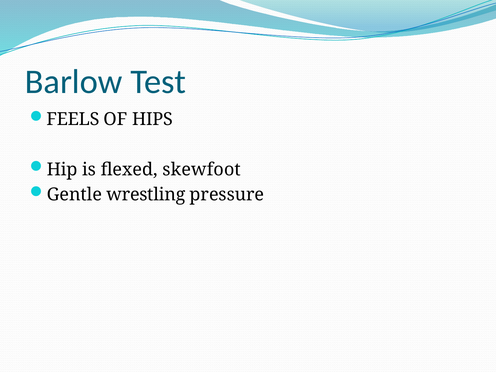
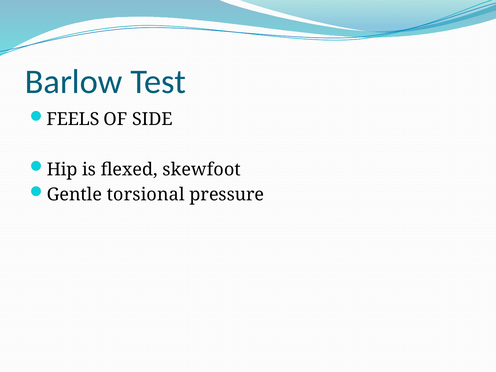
HIPS: HIPS -> SIDE (152, 119)
wrestling: wrestling -> torsional (146, 195)
